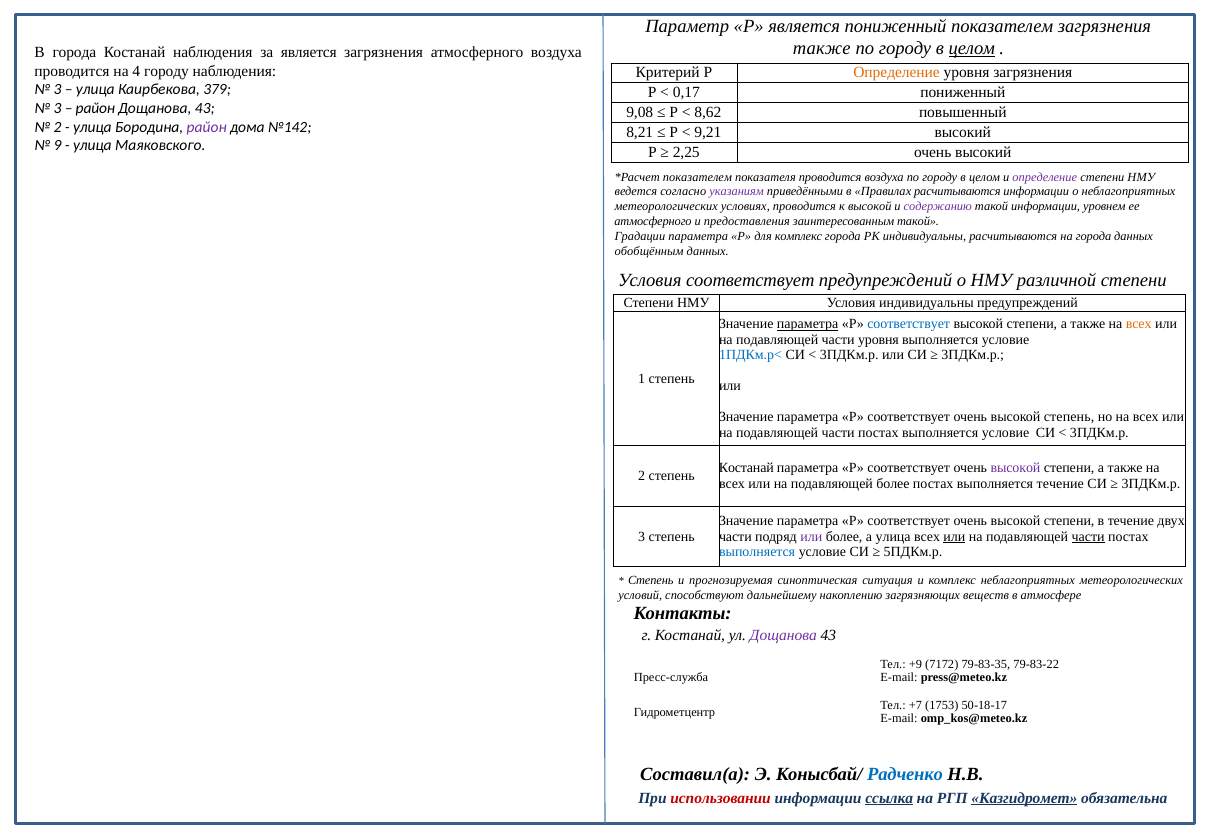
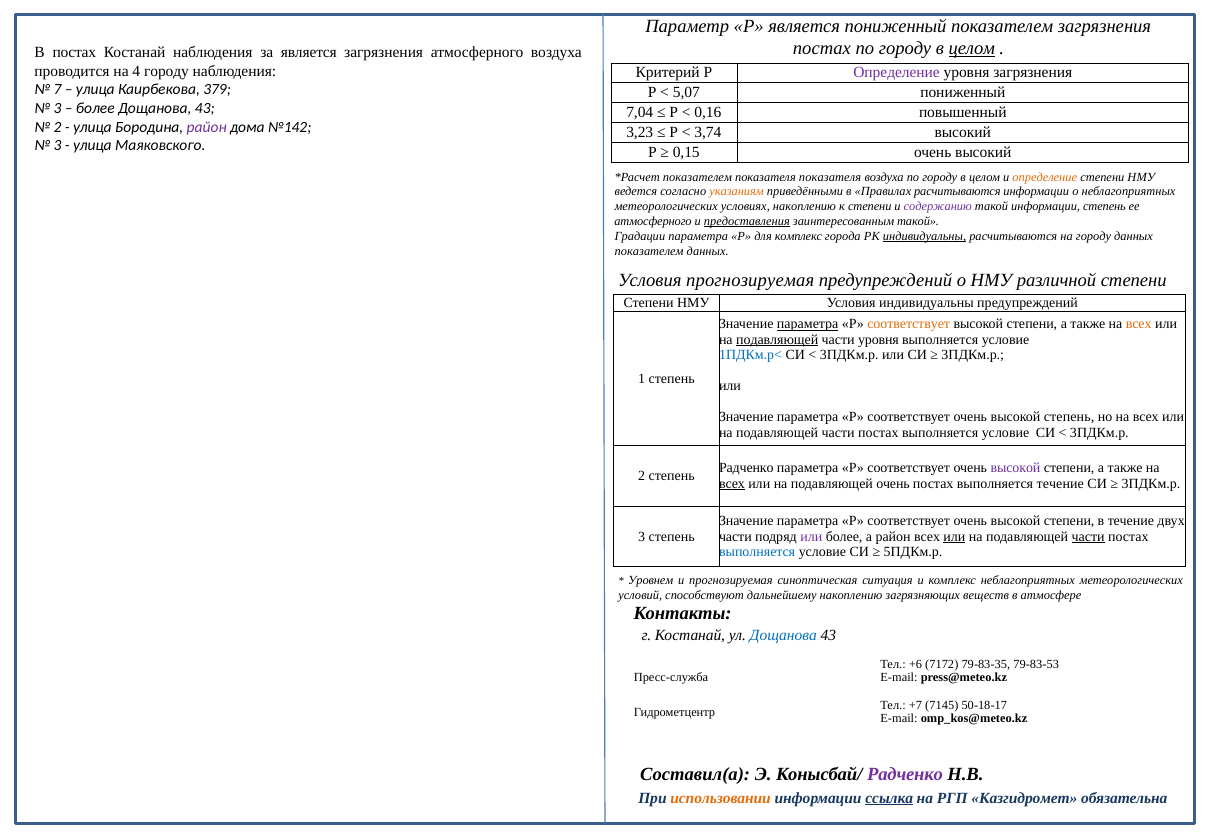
также: также -> постах (822, 48)
В города: города -> постах (74, 52)
Определение colour: orange -> purple (897, 73)
3: 3 -> 7 (58, 90)
0,17: 0,17 -> 5,07 (686, 93)
район: район -> более (95, 108)
9,08: 9,08 -> 7,04 (640, 113)
8,62: 8,62 -> 0,16 (708, 113)
8,21: 8,21 -> 3,23 (640, 133)
9,21: 9,21 -> 3,74 (708, 133)
9: 9 -> 3 (58, 145)
2,25: 2,25 -> 0,15 (686, 153)
показателя проводится: проводится -> показателя (830, 177)
определение colour: purple -> orange (1045, 177)
указаниям colour: purple -> orange (737, 192)
условиях проводится: проводится -> накоплению (804, 207)
к высокой: высокой -> степени (870, 207)
информации уровнем: уровнем -> степень (1104, 207)
предоставления underline: none -> present (747, 221)
индивидуальны underline: none -> present (925, 236)
на города: города -> городу (1094, 236)
обобщённым: обобщённым -> показателем (649, 251)
Условия соответствует: соответствует -> прогнозируемая (750, 281)
соответствует colour: blue -> orange (909, 324)
подавляющей underline: none -> present (777, 340)
Костанай: Костанай -> Радченко (746, 468)
всех underline: none -> present (732, 483)
подавляющей более: более -> очень (893, 483)
а улица: улица -> район (893, 536)
Степень: Степень -> Уровнем (651, 580)
Дощанова colour: purple -> blue (783, 635)
+9: +9 -> +6 (915, 664)
79-83-22: 79-83-22 -> 79-83-53 (1036, 664)
1753: 1753 -> 7145 (942, 705)
Радченко colour: blue -> purple (905, 774)
использовании colour: red -> orange (721, 798)
Казгидромет underline: present -> none (1024, 798)
